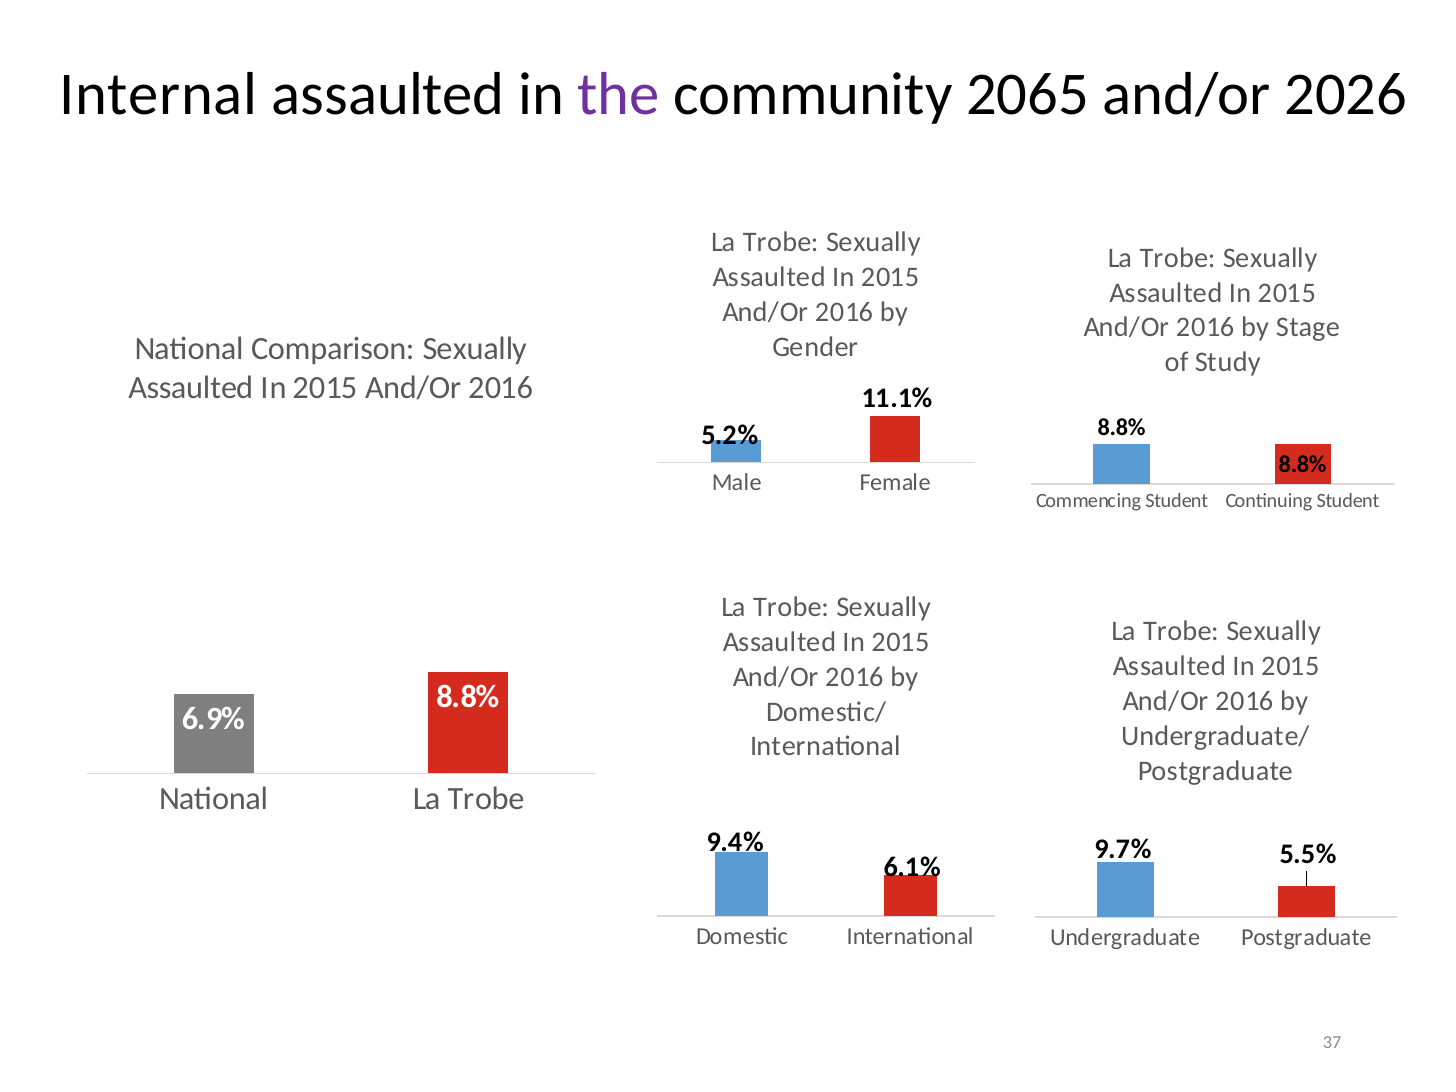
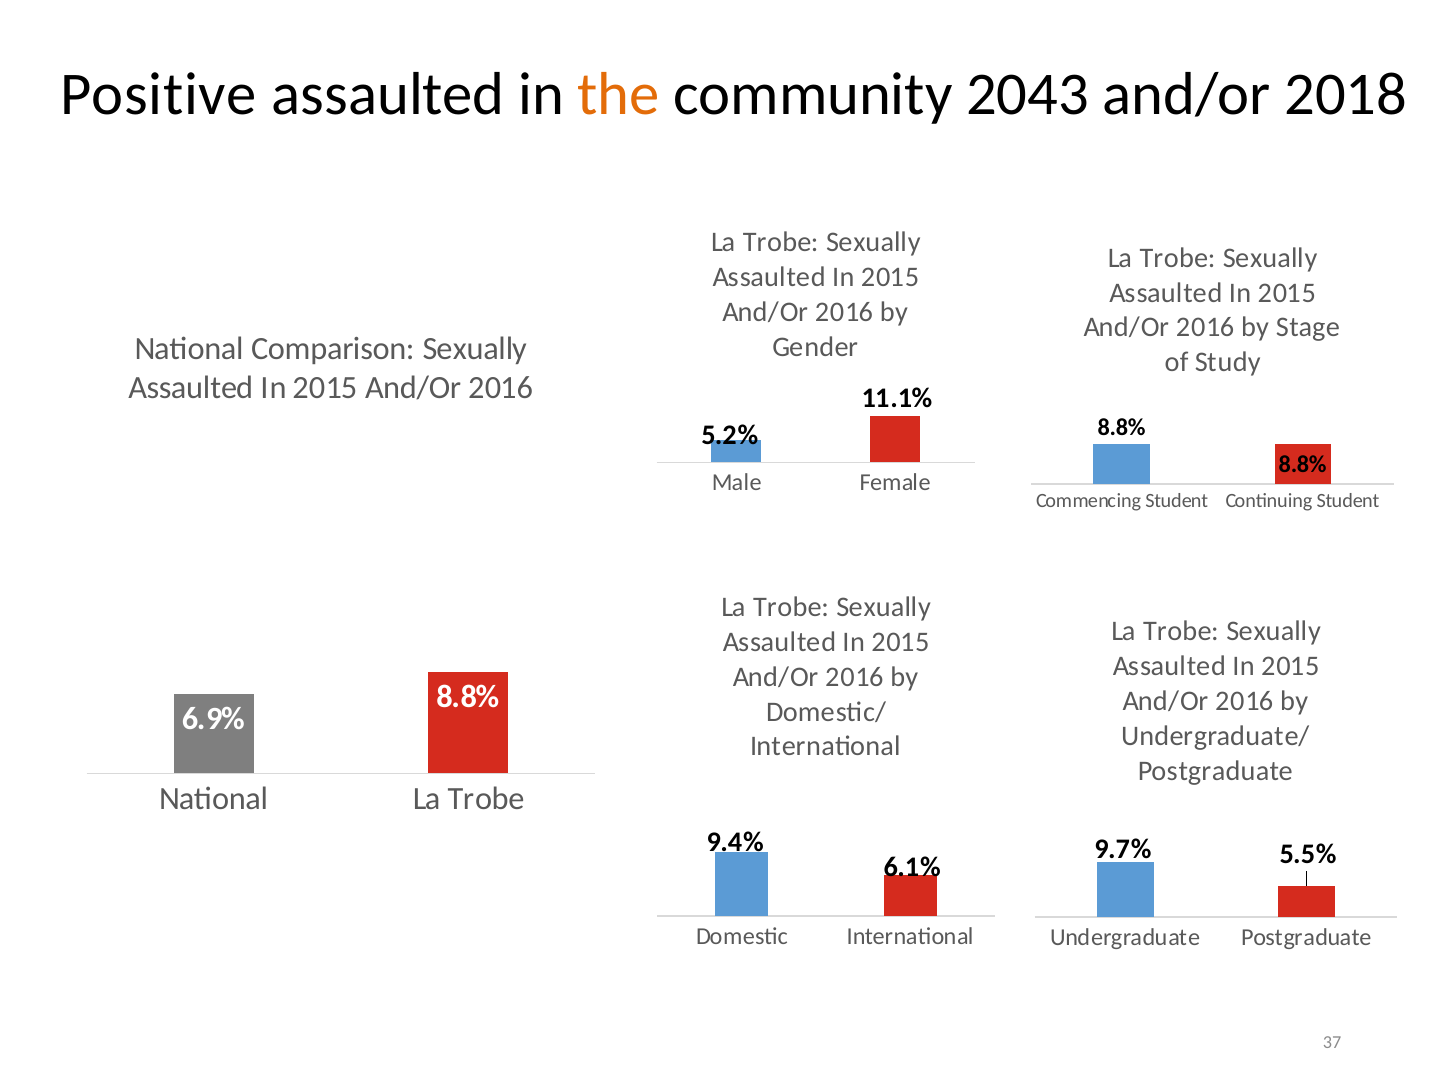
Internal: Internal -> Positive (158, 95)
the colour: purple -> orange (619, 95)
2065: 2065 -> 2043 (1028, 95)
2026: 2026 -> 2018 (1346, 95)
